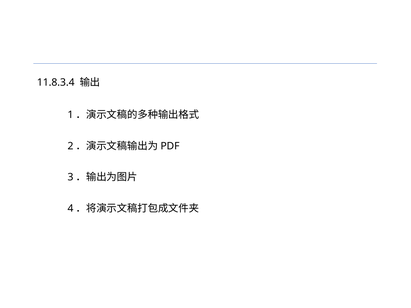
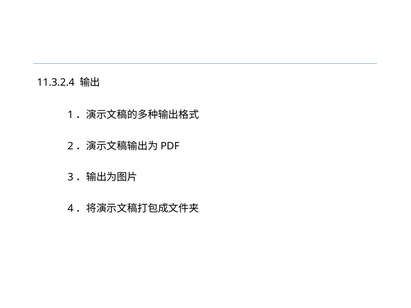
11.8.3.4: 11.8.3.4 -> 11.3.2.4 (56, 82)
